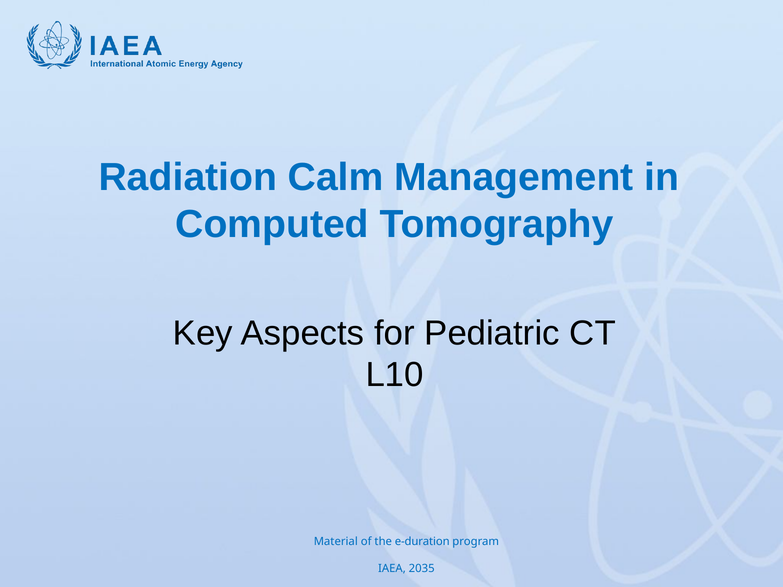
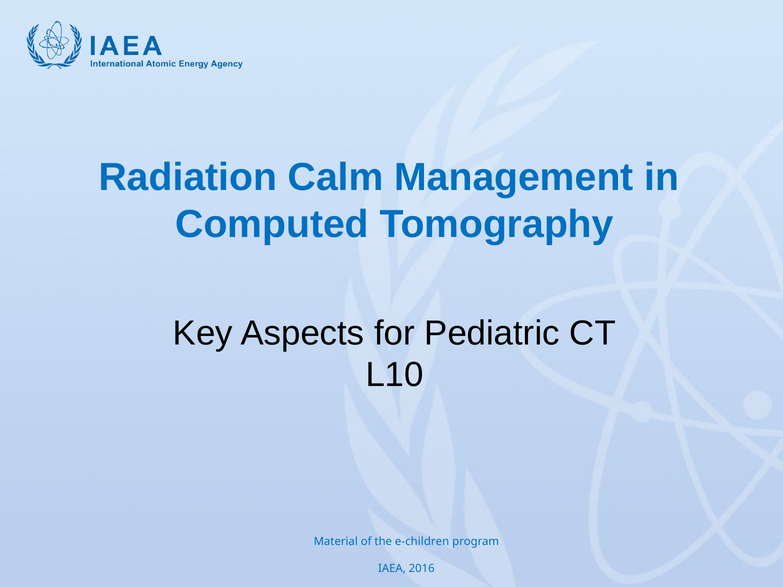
e-duration: e-duration -> e-children (422, 542)
2035: 2035 -> 2016 (422, 569)
